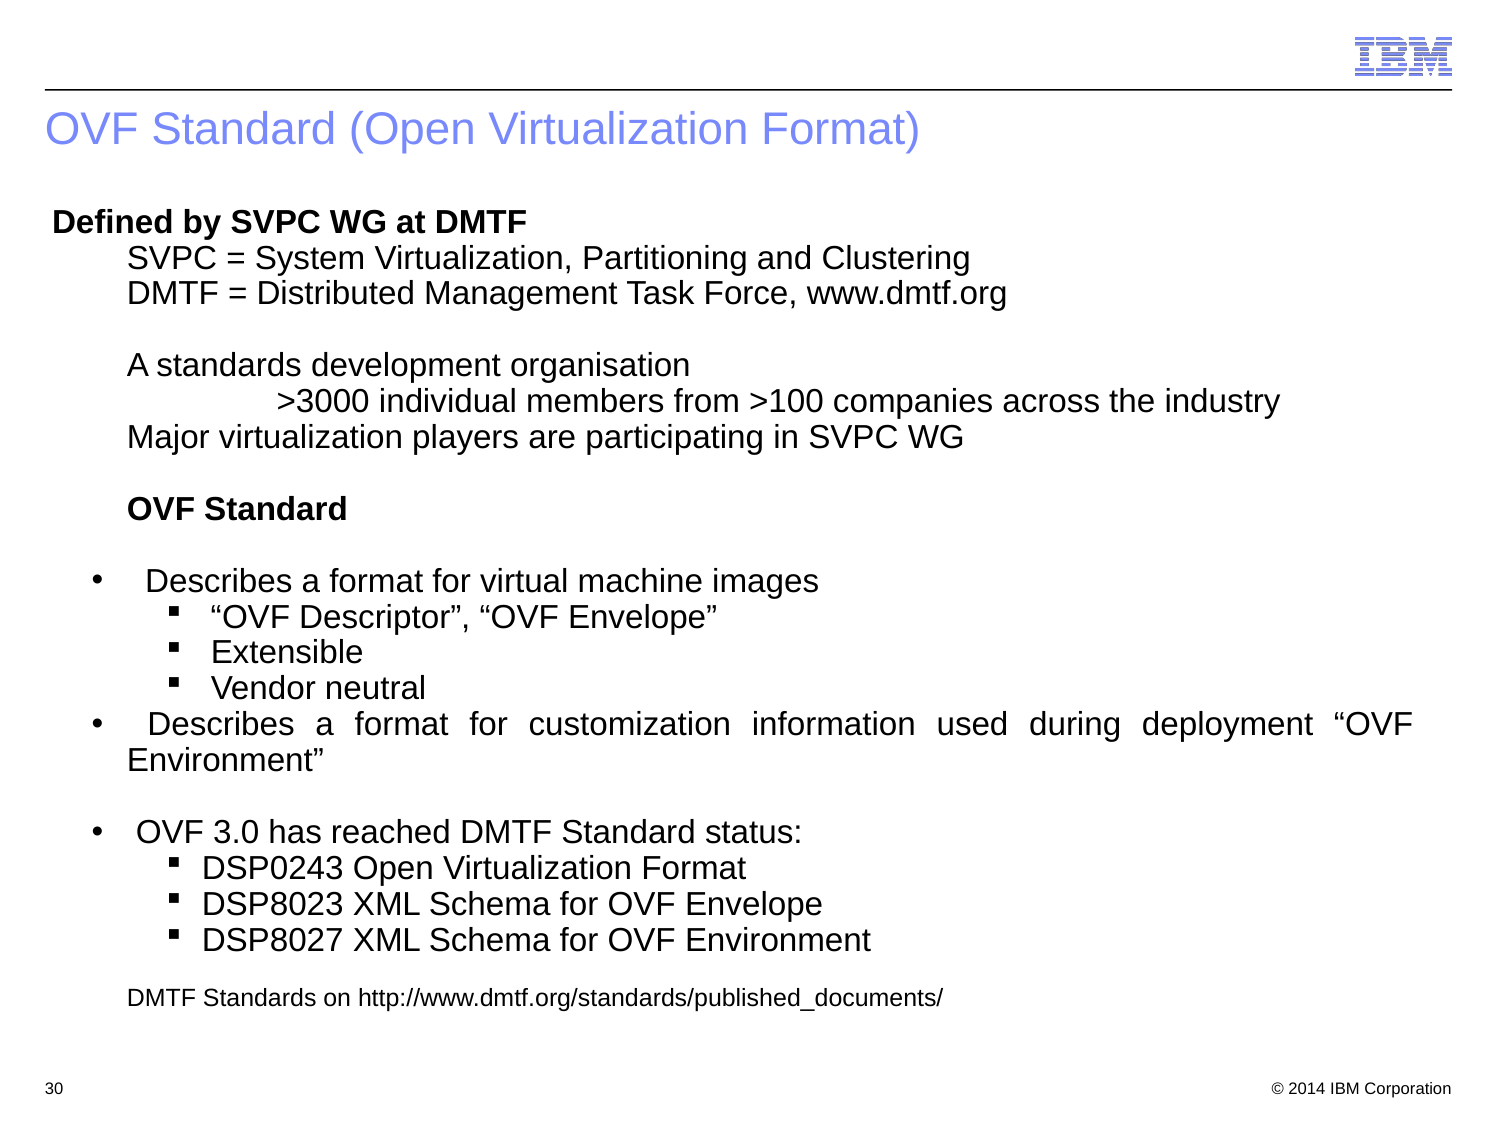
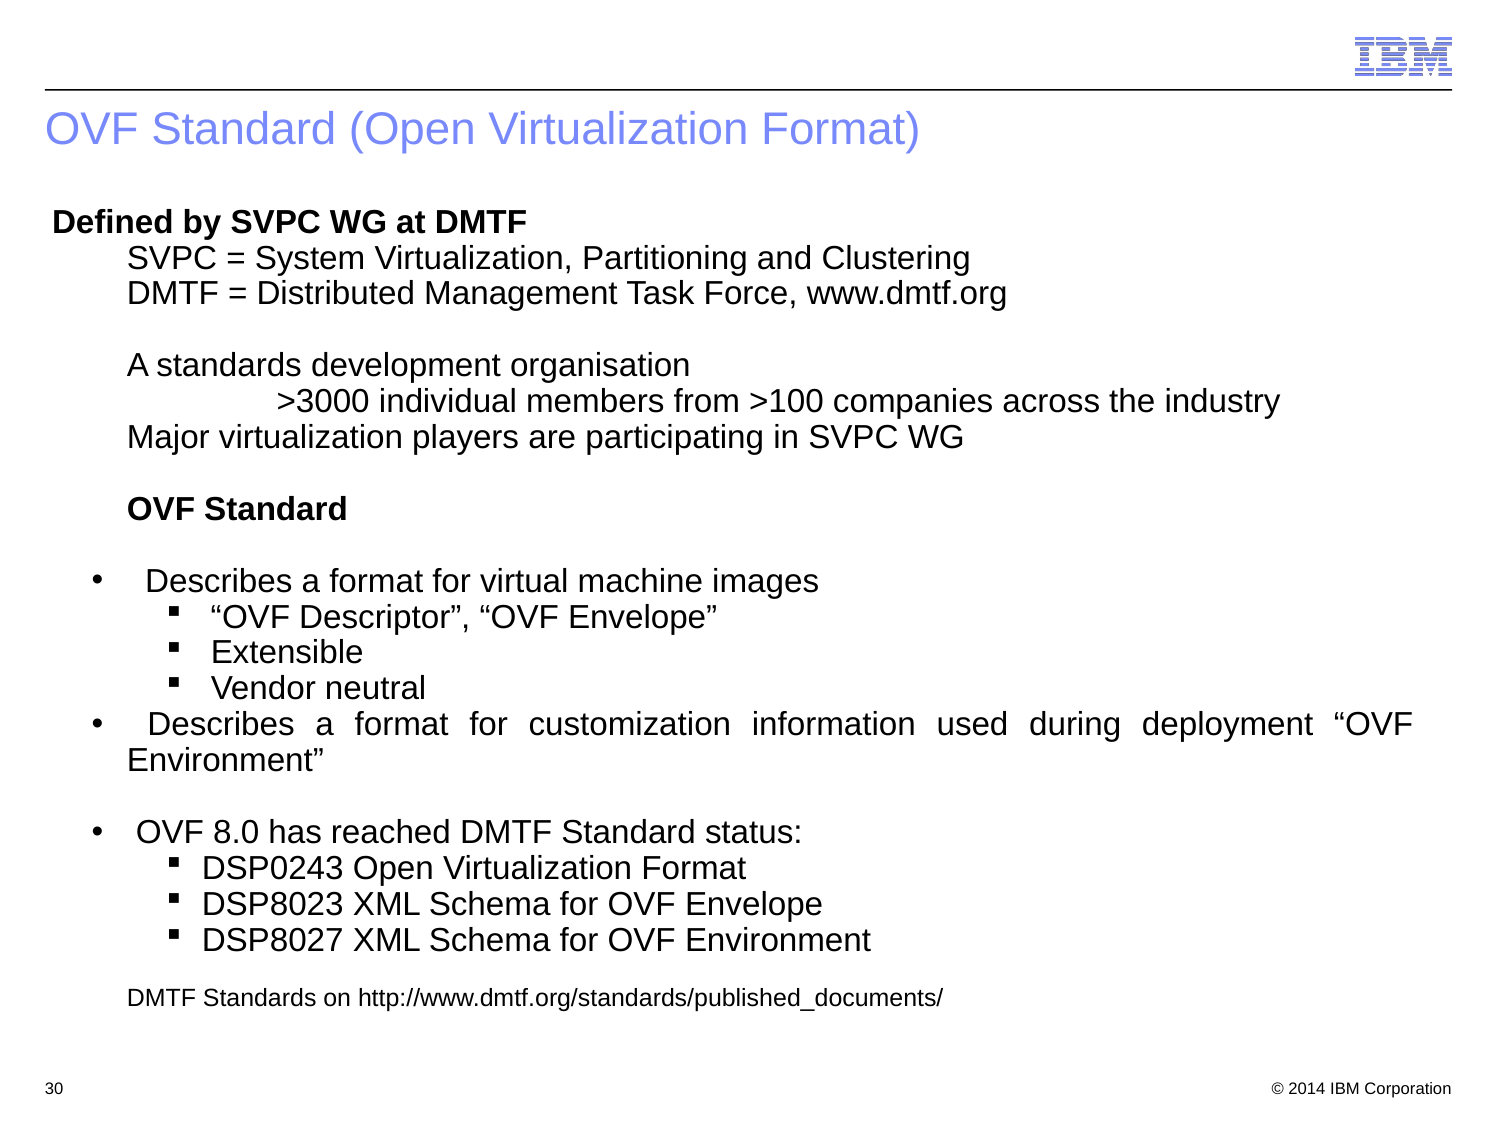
3.0: 3.0 -> 8.0 (236, 832)
